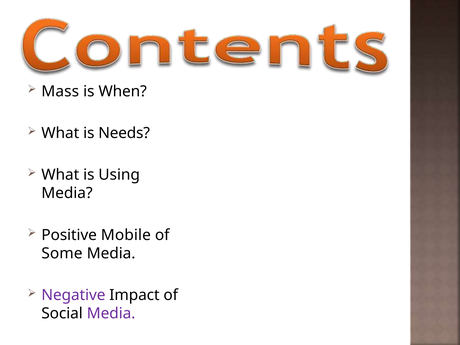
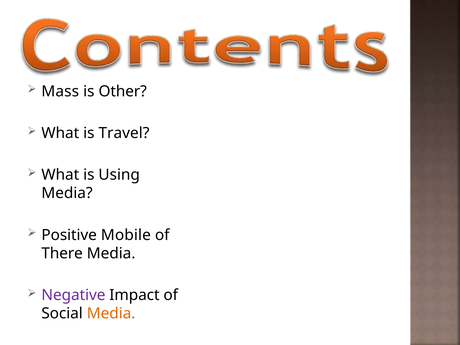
When: When -> Other (123, 91)
Needs: Needs -> Travel (124, 133)
Some: Some -> There (62, 253)
Media colour: purple -> orange (111, 314)
